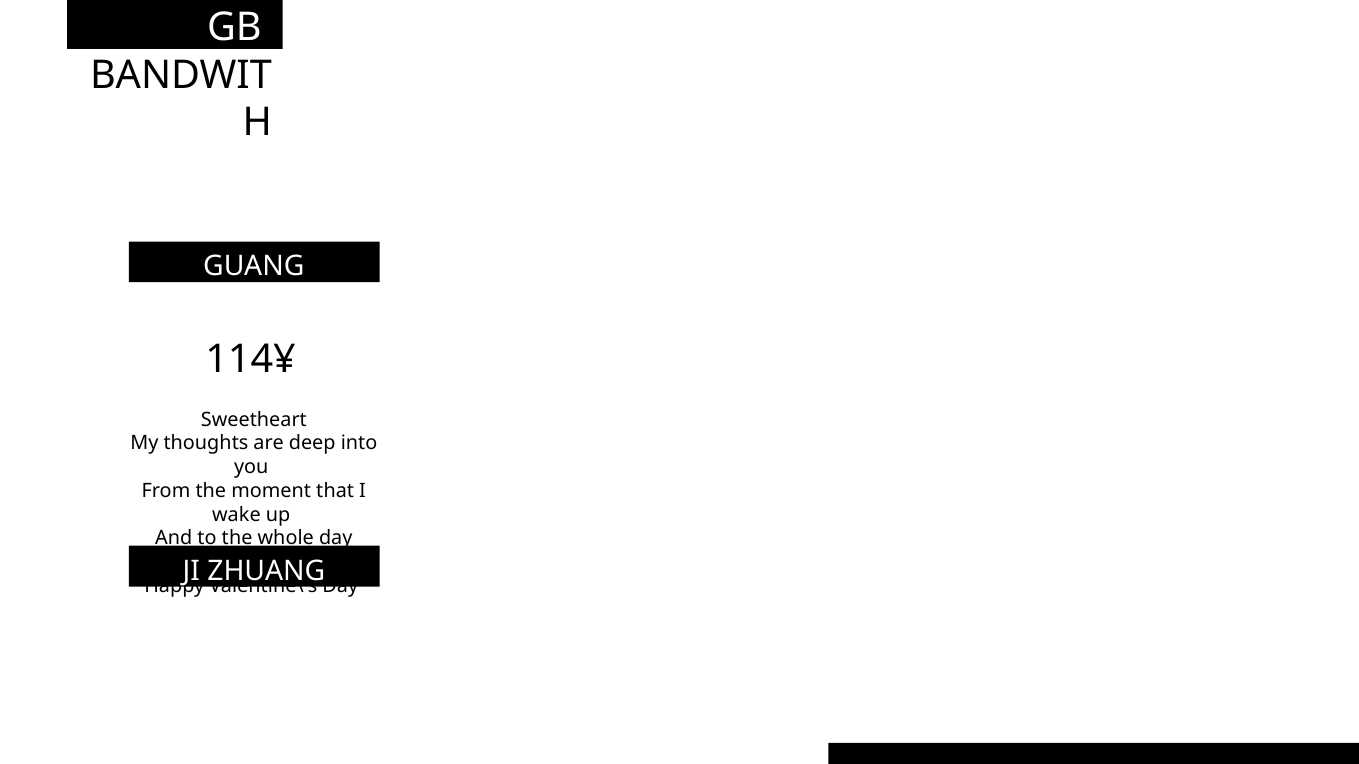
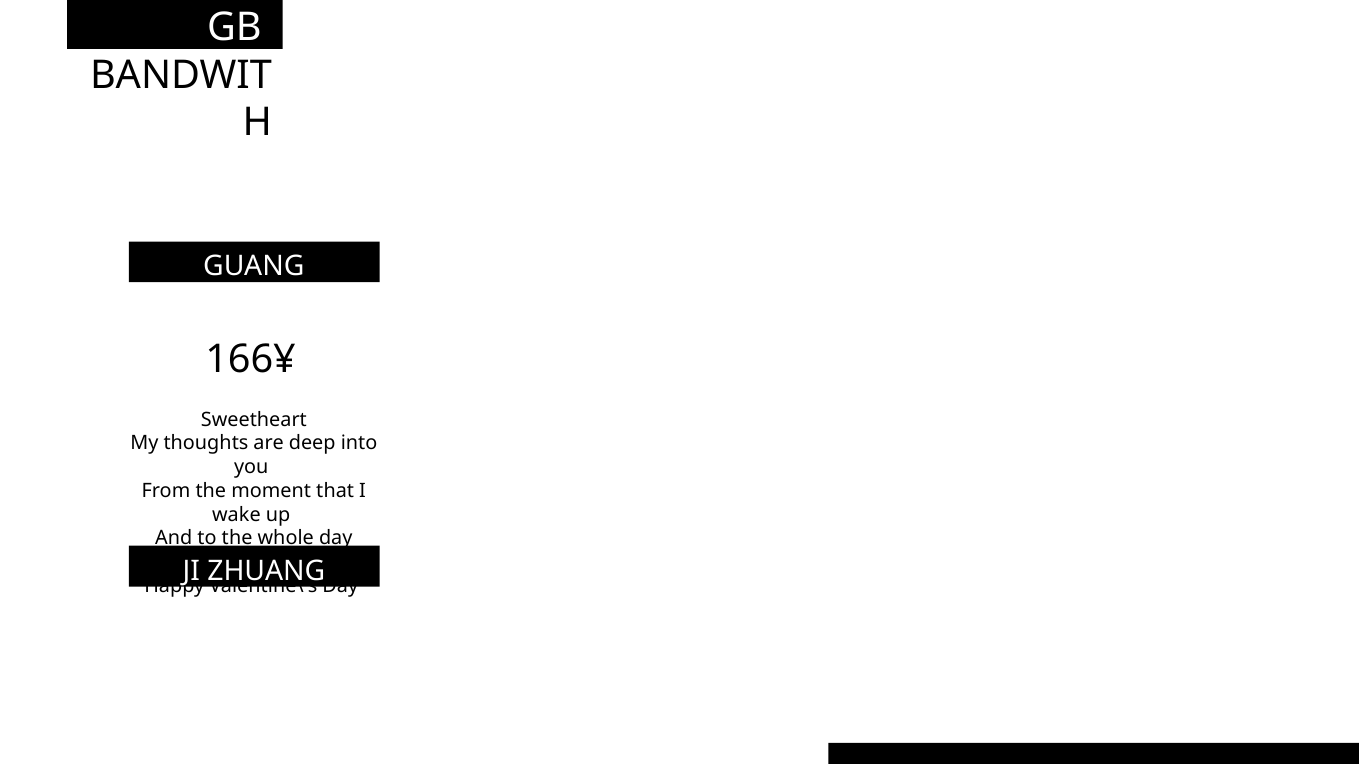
114¥: 114¥ -> 166¥ (251, 360)
